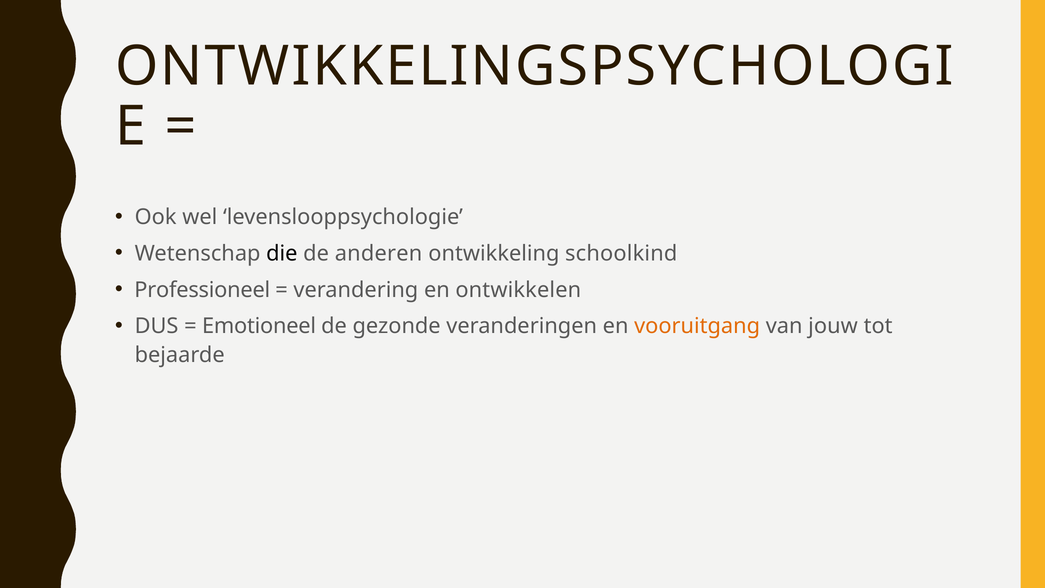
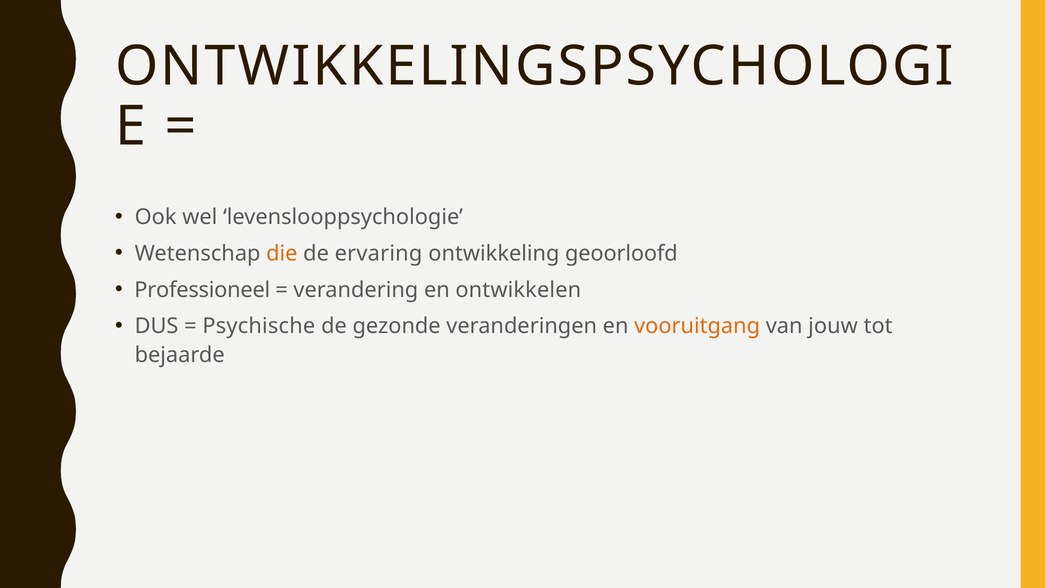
die colour: black -> orange (282, 253)
anderen: anderen -> ervaring (379, 253)
schoolkind: schoolkind -> geoorloofd (621, 253)
Emotioneel: Emotioneel -> Psychische (259, 326)
